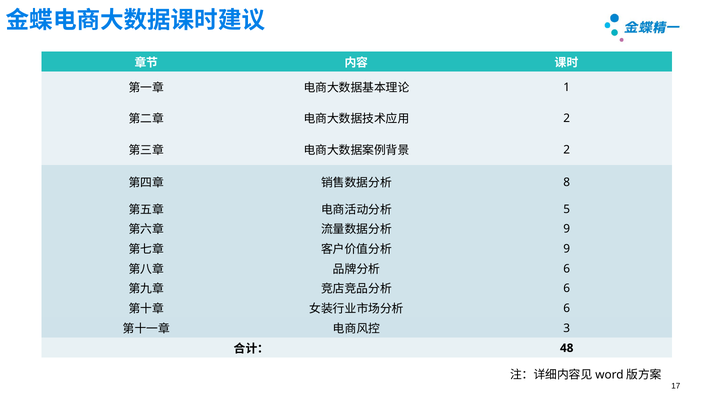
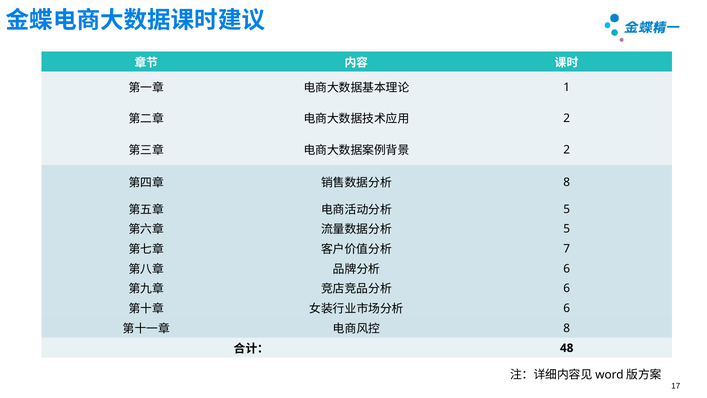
9: 9 -> 5 (567, 229)
9: 9 -> 7 (567, 249)
3: 3 -> 8 (567, 328)
